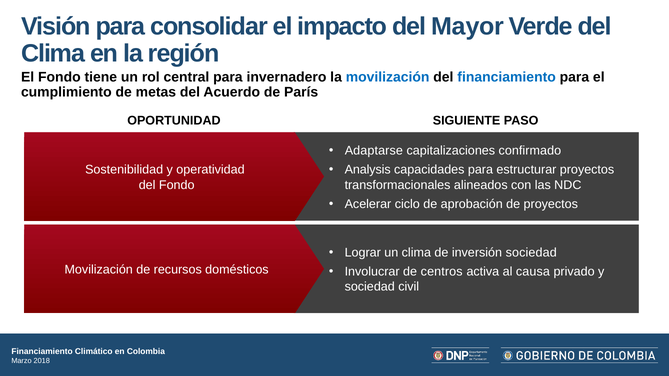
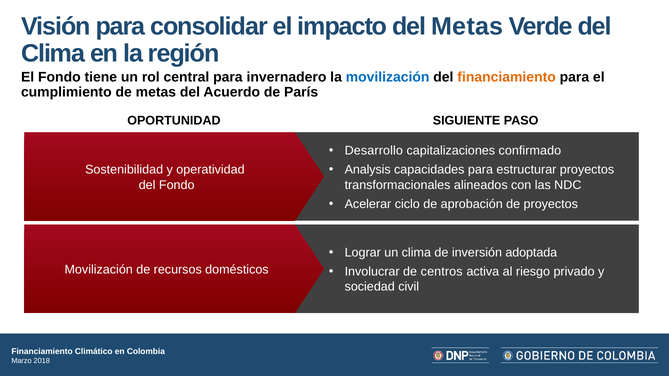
del Mayor: Mayor -> Metas (467, 26)
financiamiento colour: blue -> orange (507, 77)
Adaptarse: Adaptarse -> Desarrollo (374, 151)
inversión sociedad: sociedad -> adoptada (531, 253)
causa: causa -> riesgo (533, 272)
